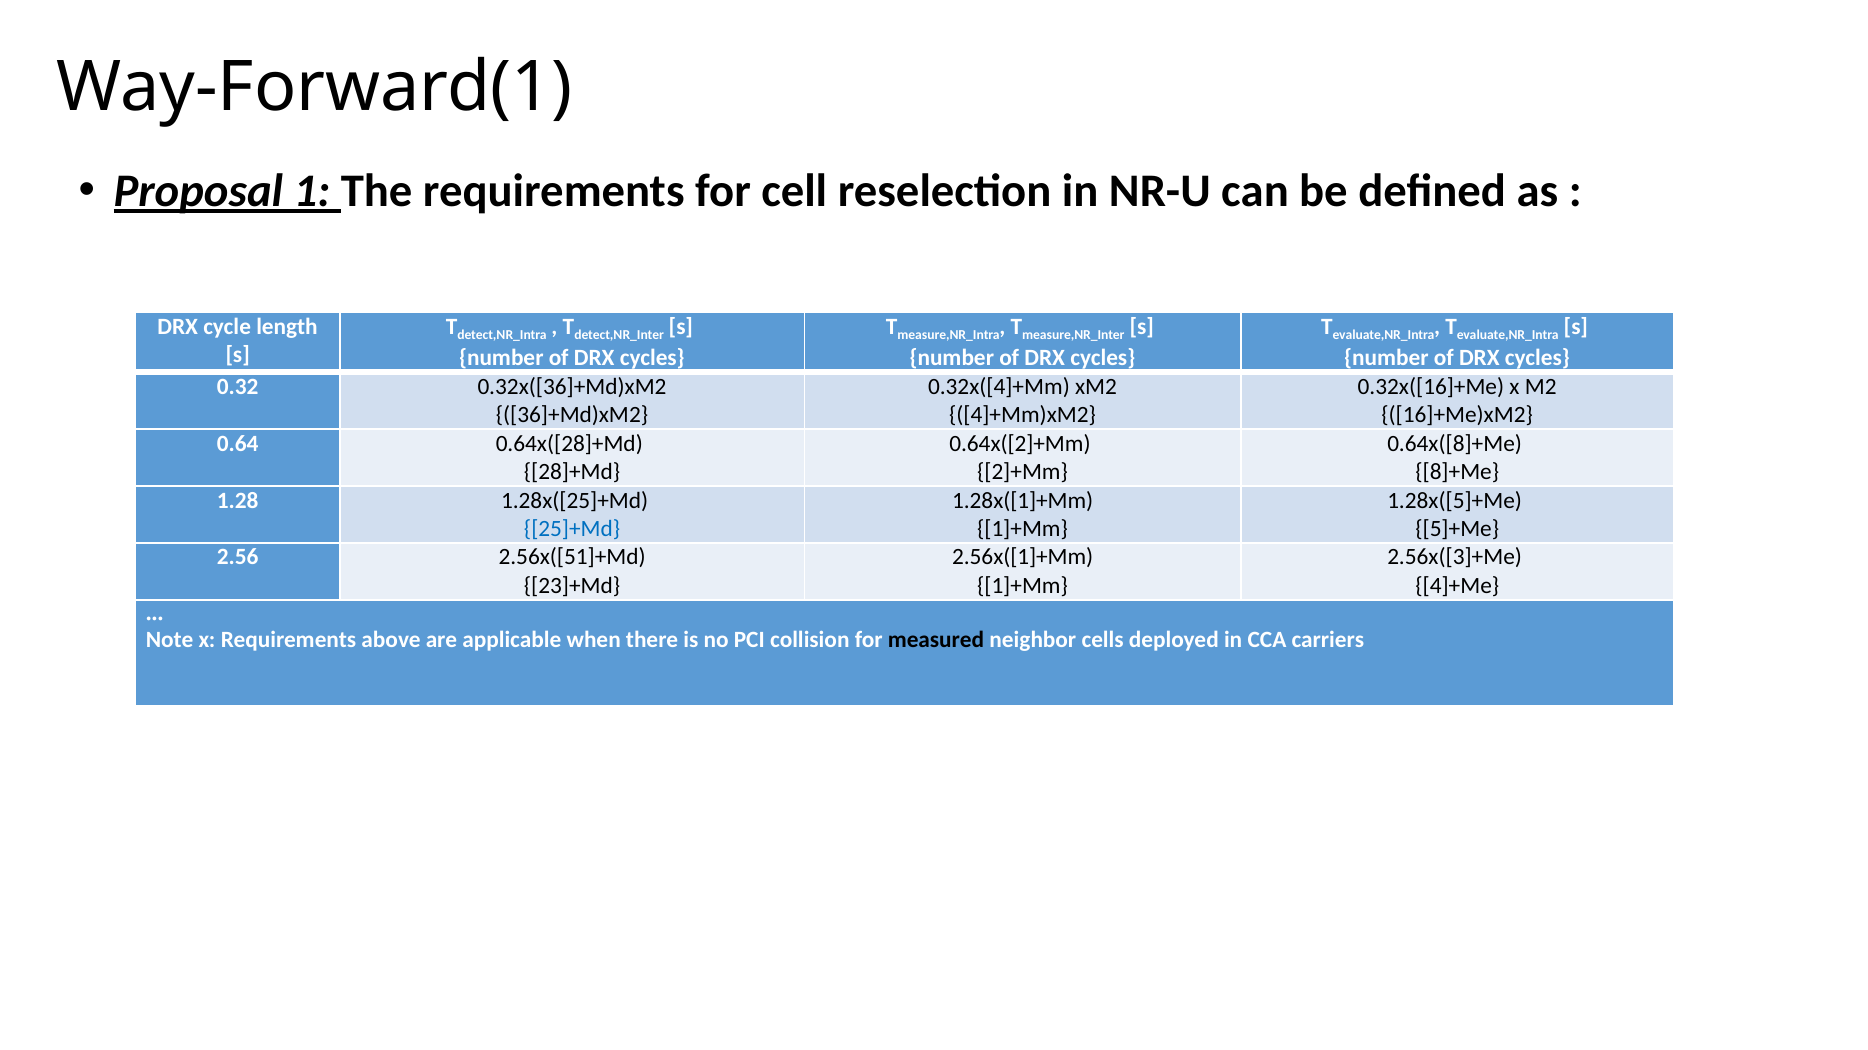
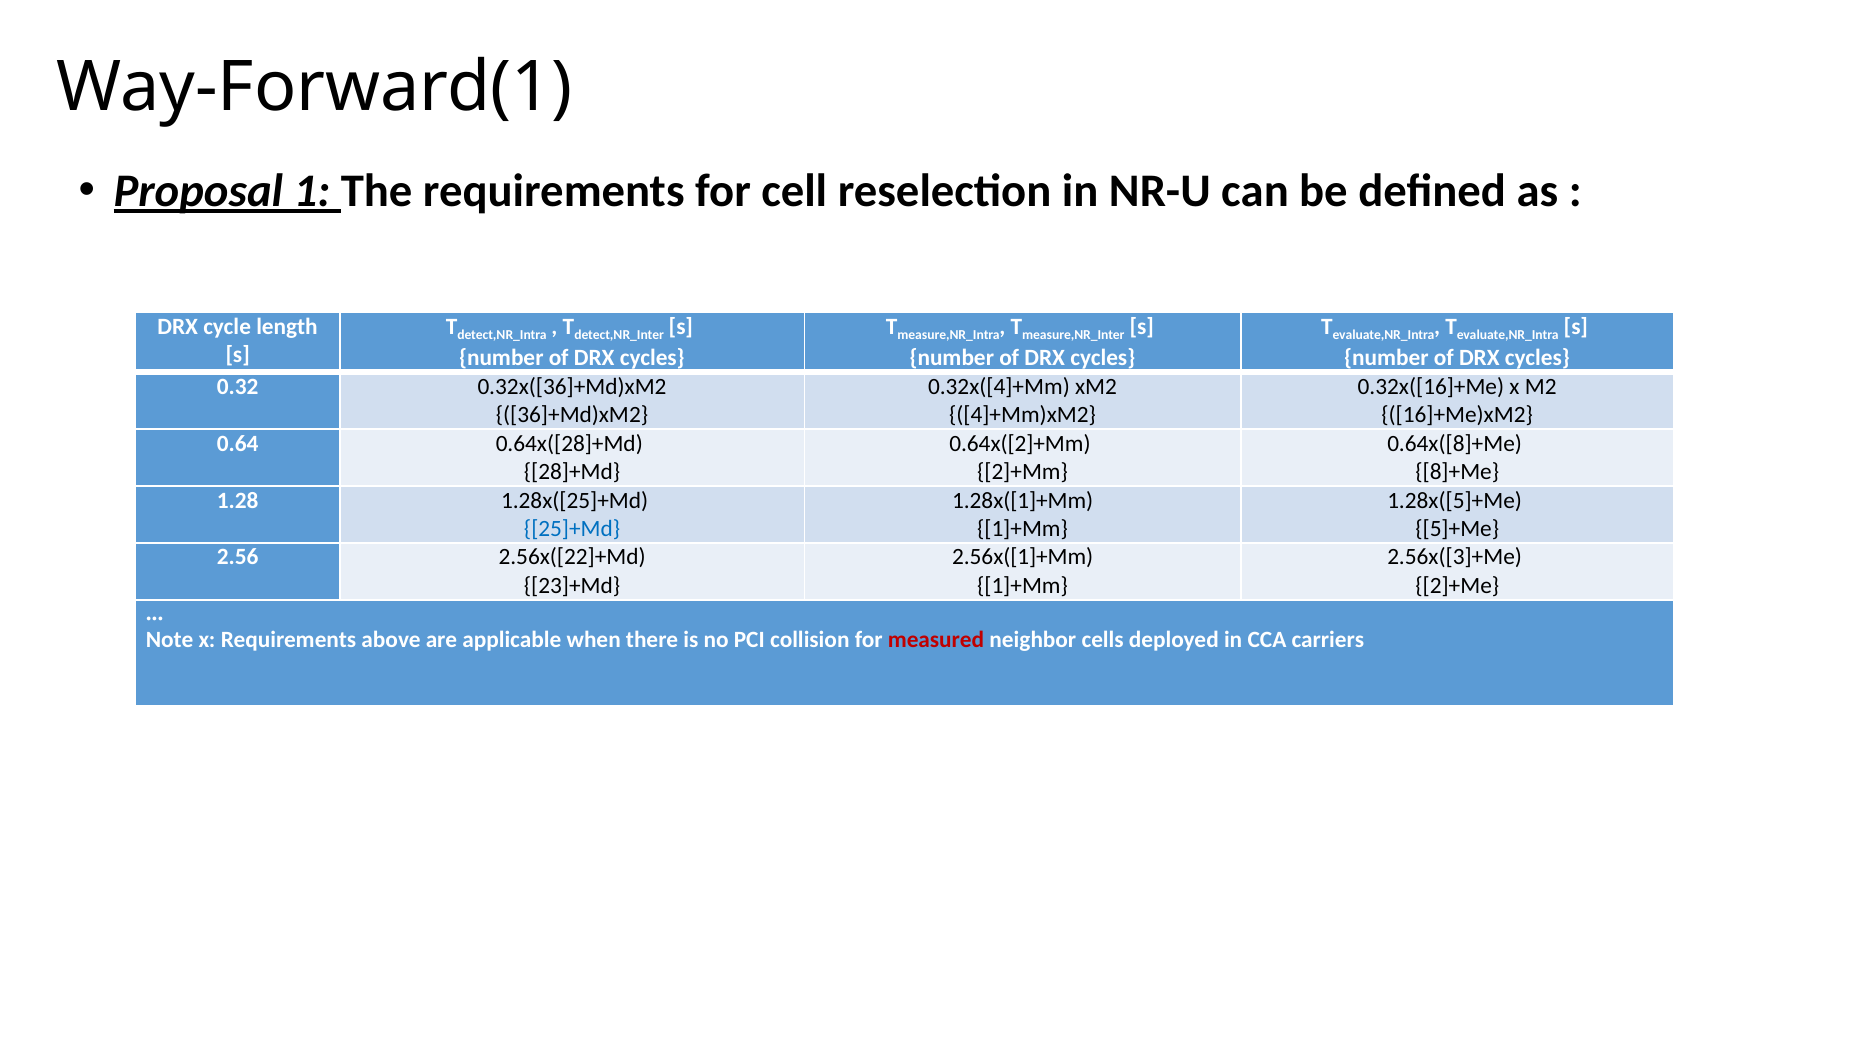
2.56x([51]+Md: 2.56x([51]+Md -> 2.56x([22]+Md (572, 558)
4]+Me: 4]+Me -> 2]+Me (1457, 586)
measured colour: black -> red (936, 641)
